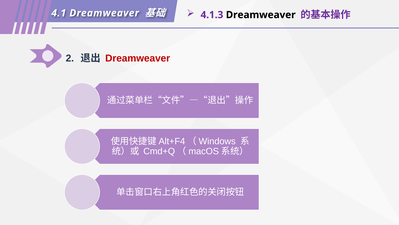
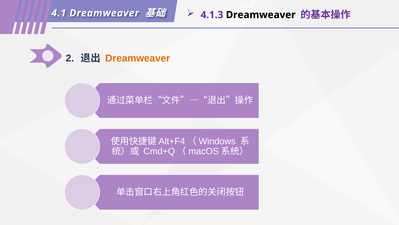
Dreamweaver colour: red -> orange (138, 58)
